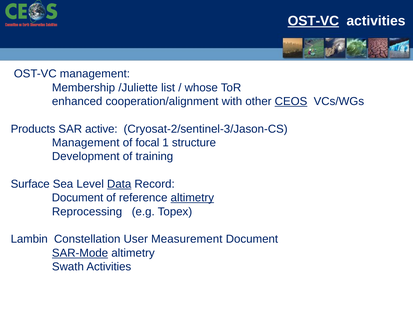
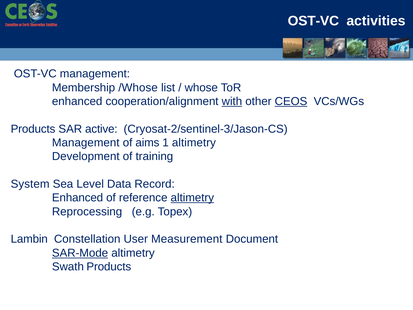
OST-VC underline: present -> none (313, 21)
/Juliette: /Juliette -> /Whose (138, 87)
with underline: none -> present (232, 101)
focal: focal -> aims (147, 143)
1 structure: structure -> altimetry (194, 143)
Surface: Surface -> System (30, 184)
Data underline: present -> none (119, 184)
Document: Document -> Enhanced (78, 198)
Swath Activities: Activities -> Products (109, 267)
